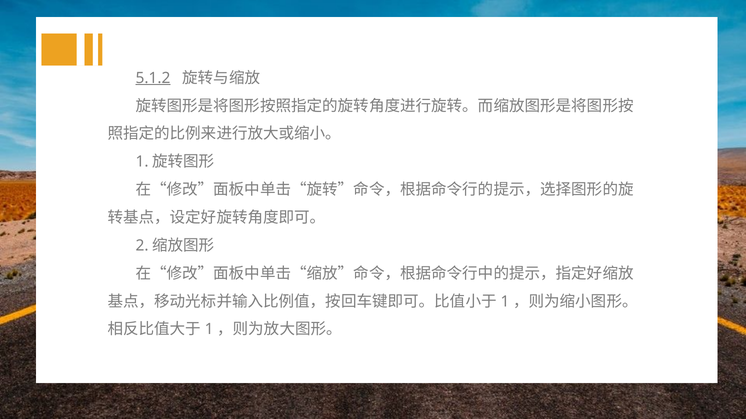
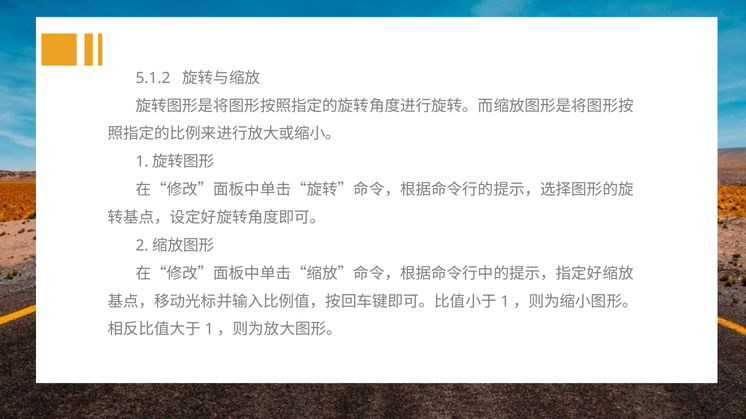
5.1.2 underline: present -> none (153, 78)
